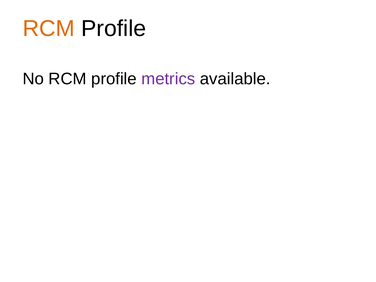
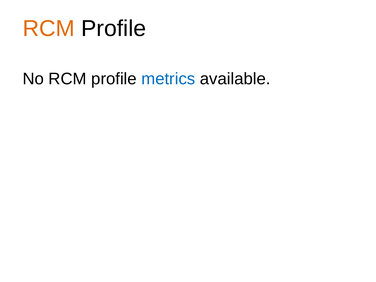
metrics colour: purple -> blue (168, 79)
